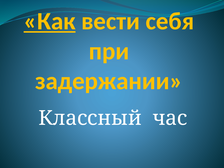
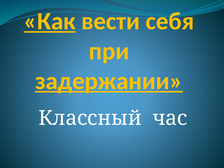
задержании underline: none -> present (109, 81)
